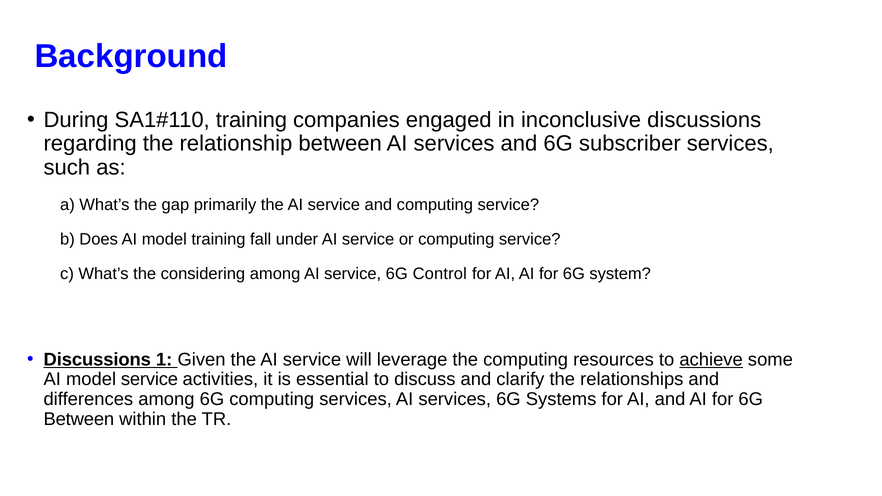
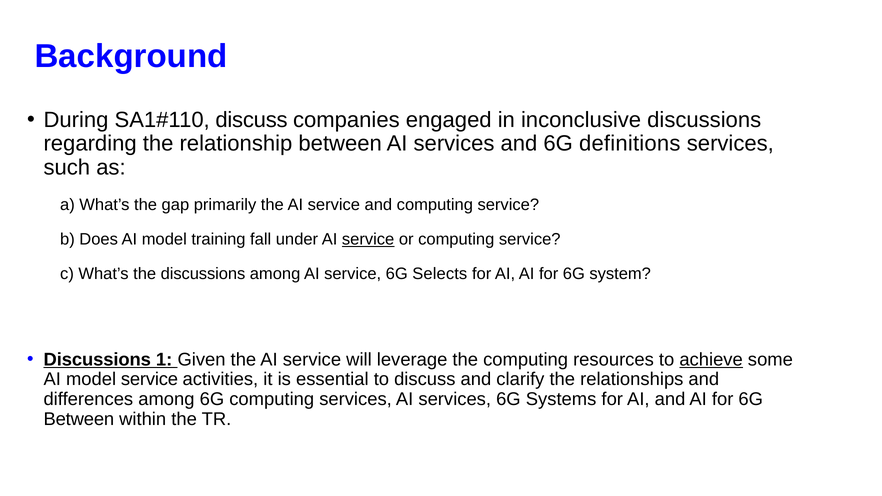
training: training -> discuss (252, 120)
subscriber: subscriber -> definitions (630, 144)
service underline: none -> present (368, 239)
the considering: considering -> discussions (203, 274)
Control: Control -> Selects (440, 274)
